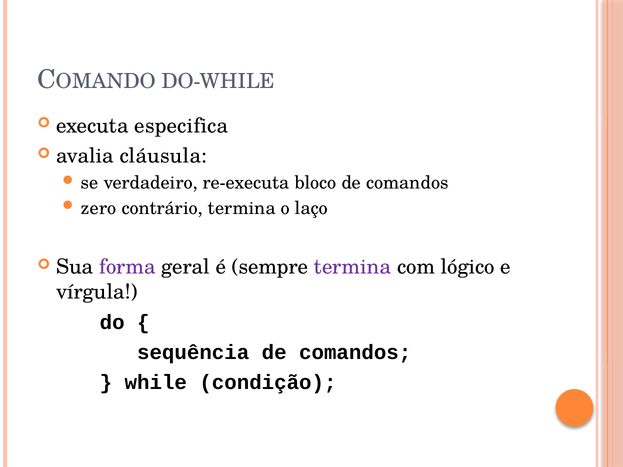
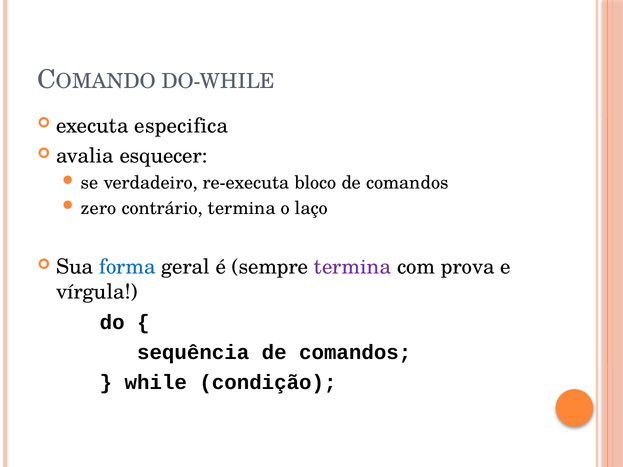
cláusula: cláusula -> esquecer (163, 156)
forma colour: purple -> blue (127, 267)
lógico: lógico -> prova (468, 267)
